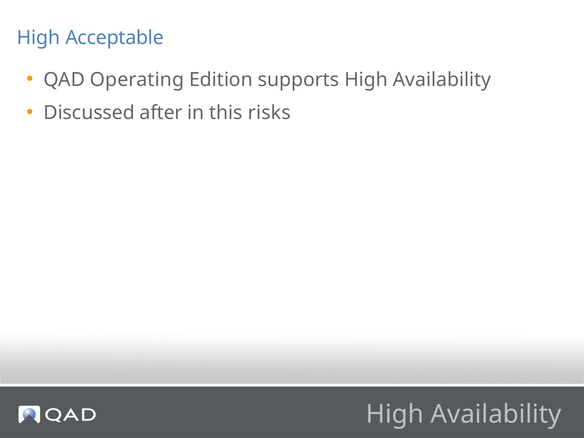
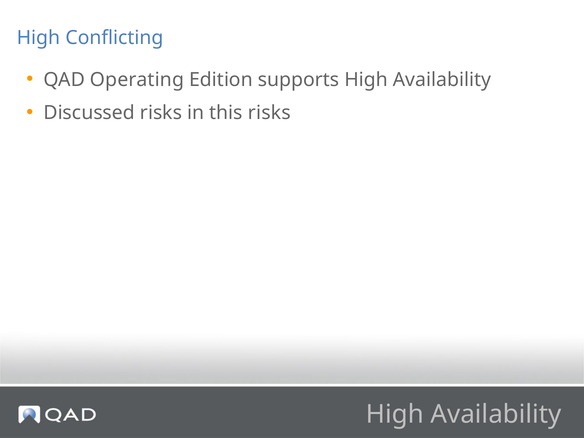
Acceptable: Acceptable -> Conflicting (114, 38)
Discussed after: after -> risks (161, 113)
